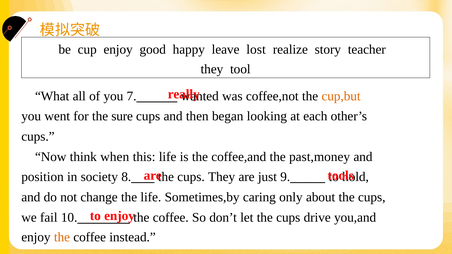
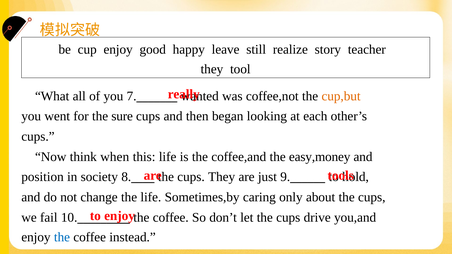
lost: lost -> still (256, 50)
past,money: past,money -> easy,money (320, 157)
the colour: orange -> blue (62, 237)
